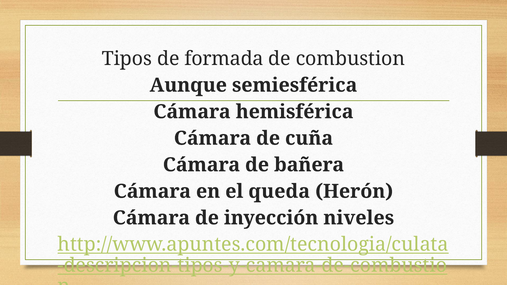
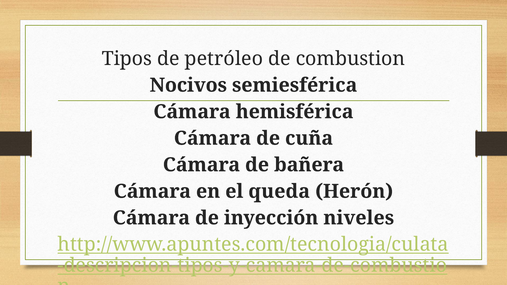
formada: formada -> petróleo (224, 59)
Aunque: Aunque -> Nocivos (188, 85)
